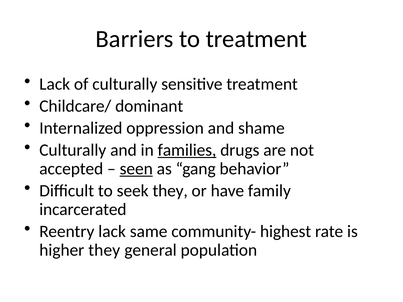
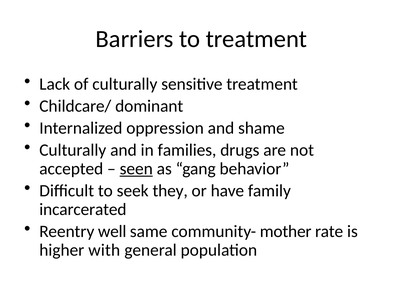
families underline: present -> none (187, 150)
Reentry lack: lack -> well (112, 232)
highest: highest -> mother (286, 232)
higher they: they -> with (104, 250)
